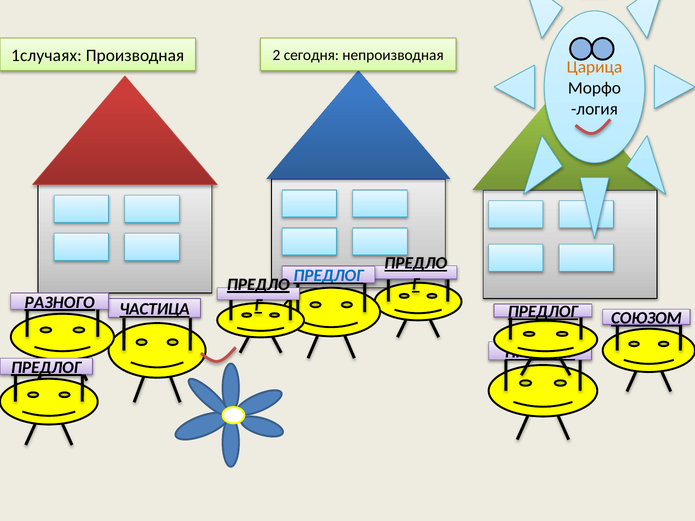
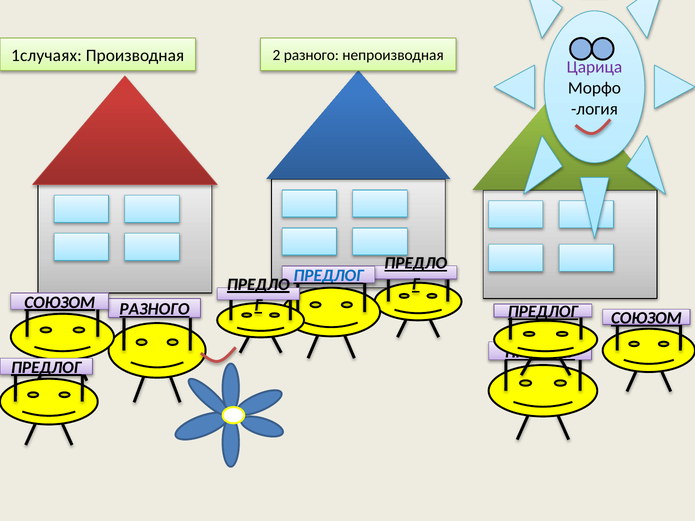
2 сегодня: сегодня -> разного (311, 55)
Царица colour: orange -> purple (594, 67)
РАЗНОГО: РАЗНОГО -> СОЮЗОМ (60, 302)
ЧАСТИЦА: ЧАСТИЦА -> РАЗНОГО (154, 309)
